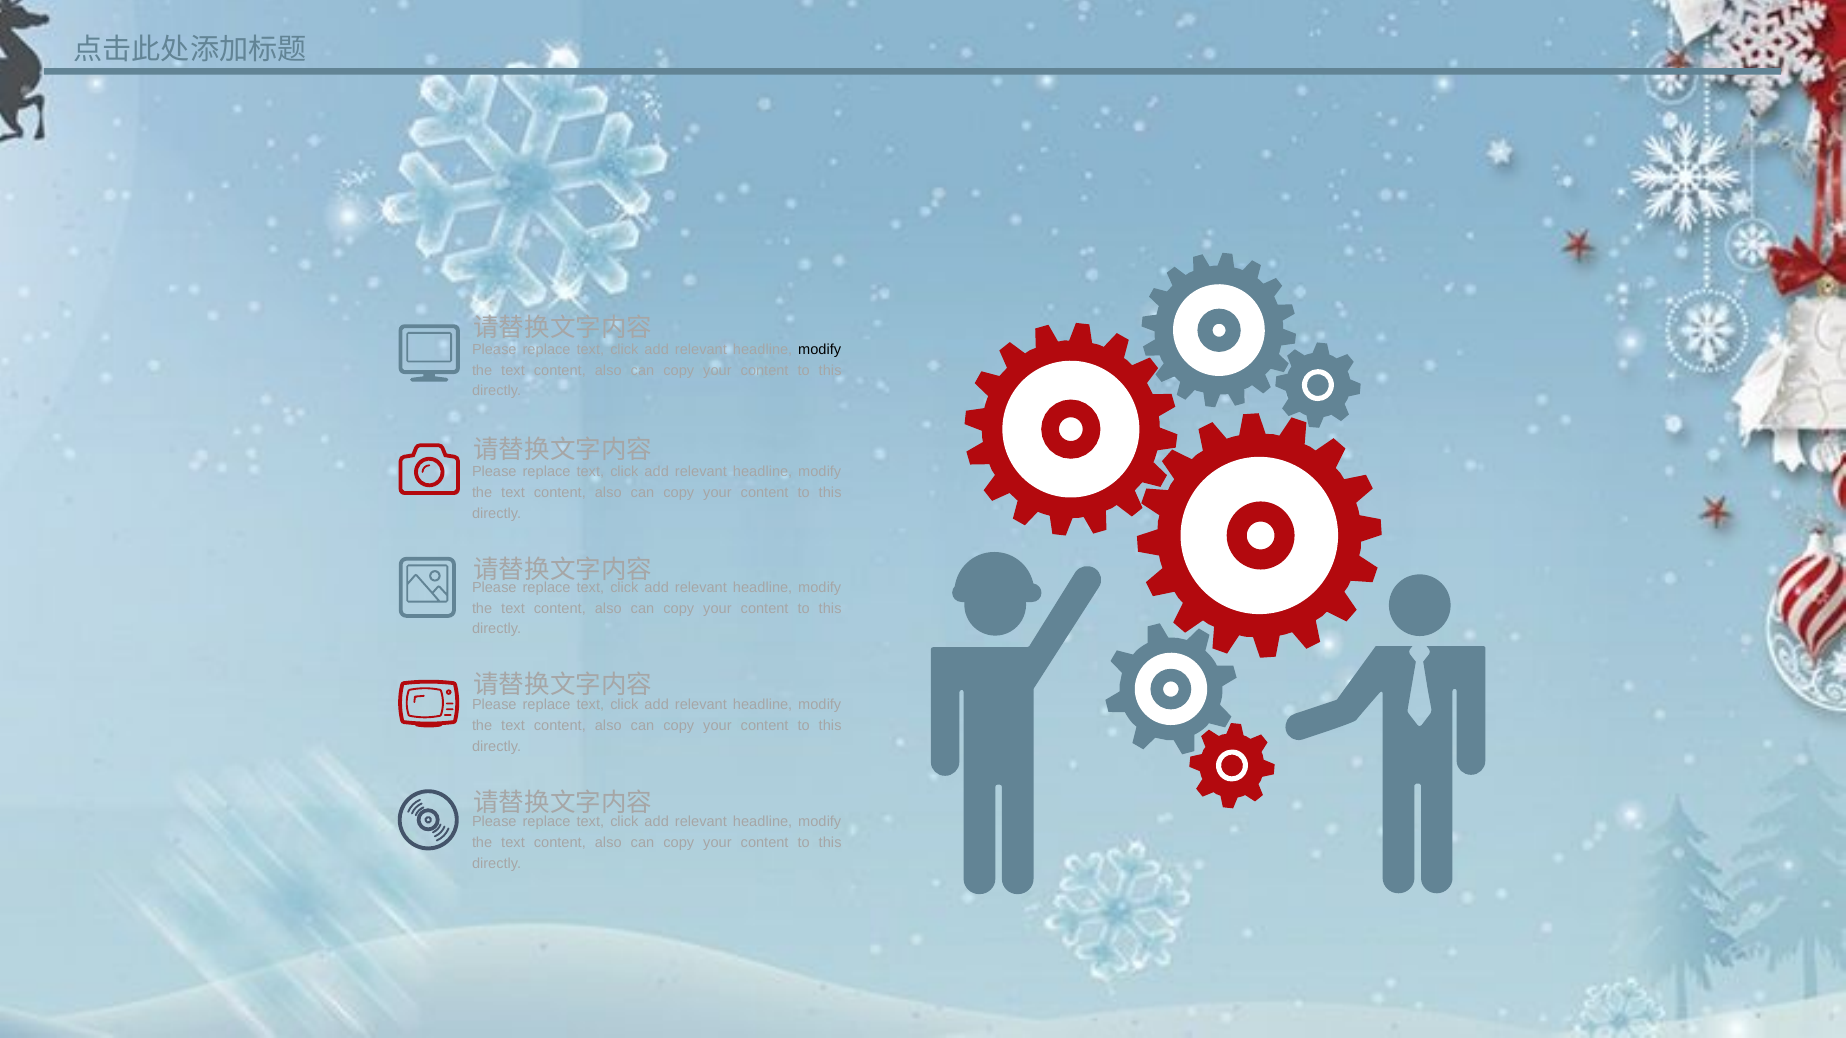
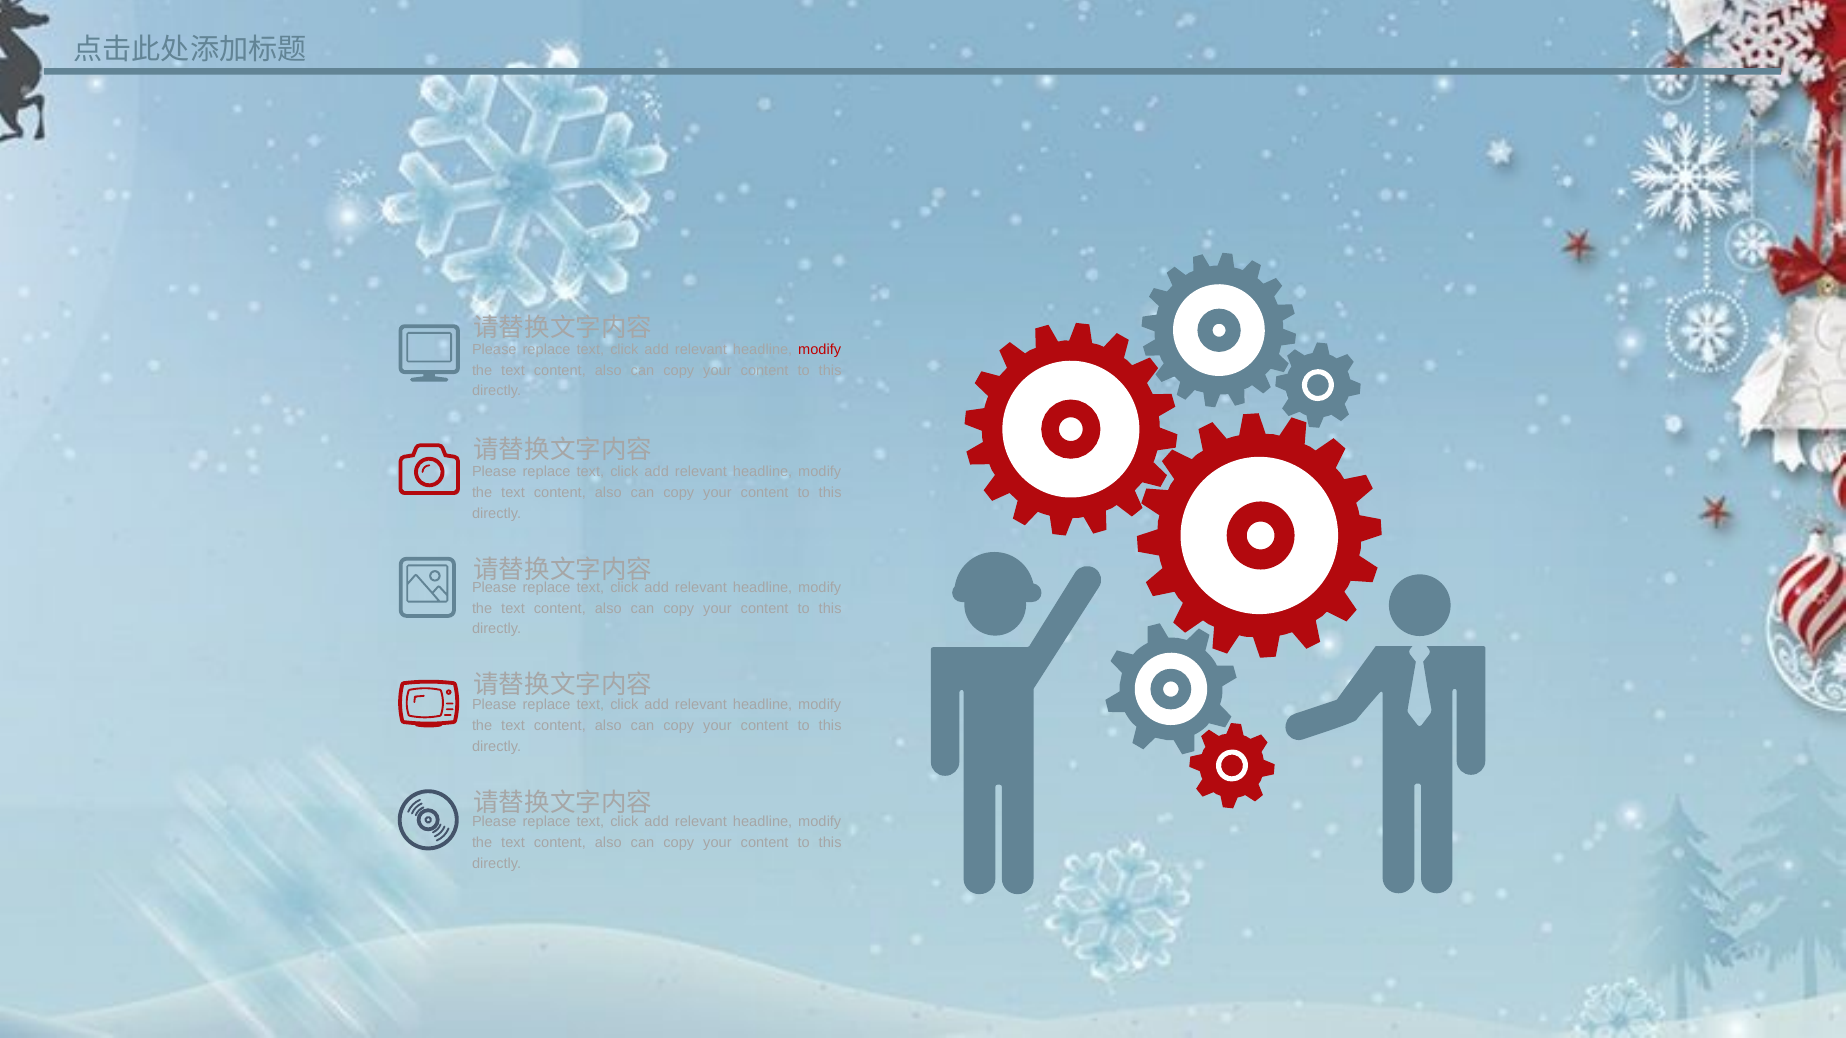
modify colour: black -> red (820, 349)
